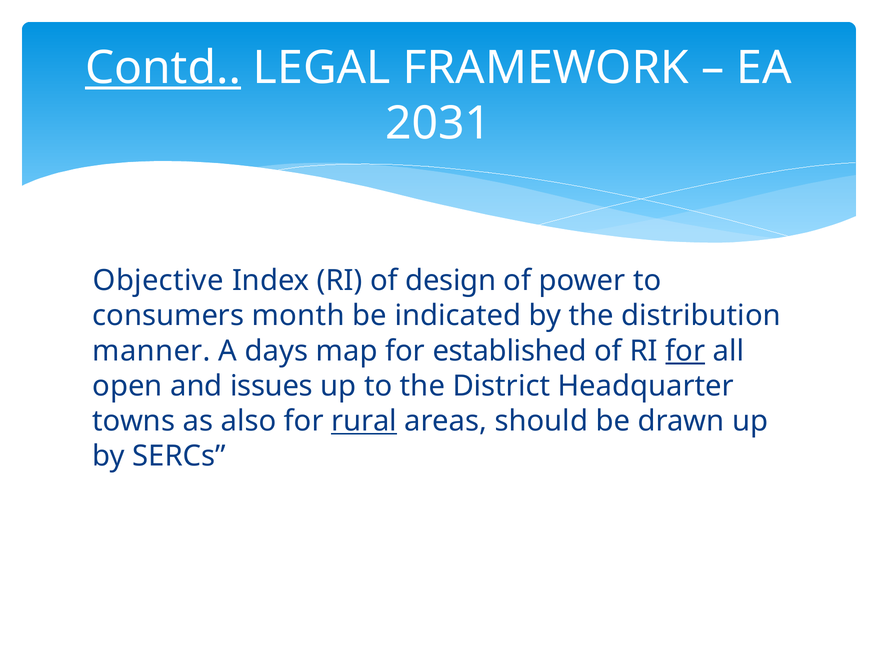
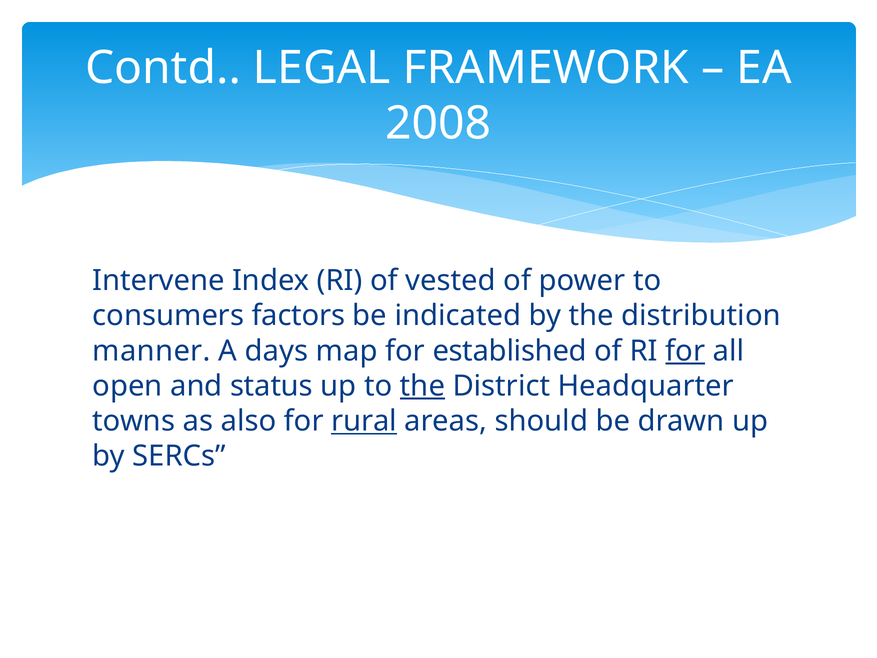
Contd underline: present -> none (163, 68)
2031: 2031 -> 2008 (438, 124)
Objective: Objective -> Intervene (158, 281)
design: design -> vested (451, 281)
month: month -> factors (298, 316)
issues: issues -> status (271, 386)
the underline: none -> present (422, 386)
